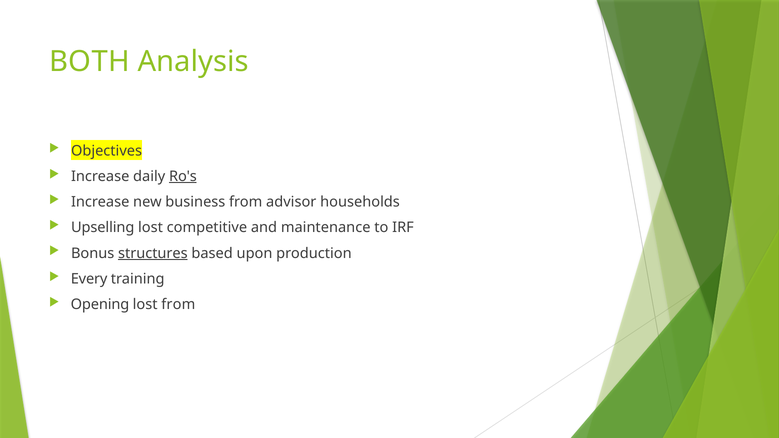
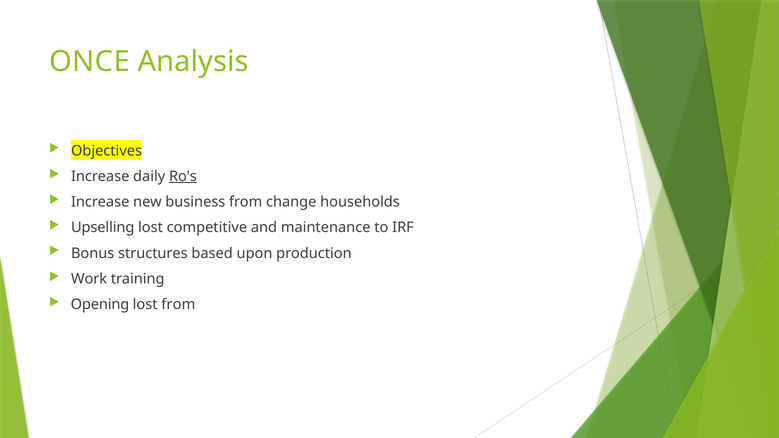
BOTH: BOTH -> ONCE (89, 61)
advisor: advisor -> change (291, 202)
structures underline: present -> none (153, 253)
Every: Every -> Work (89, 279)
